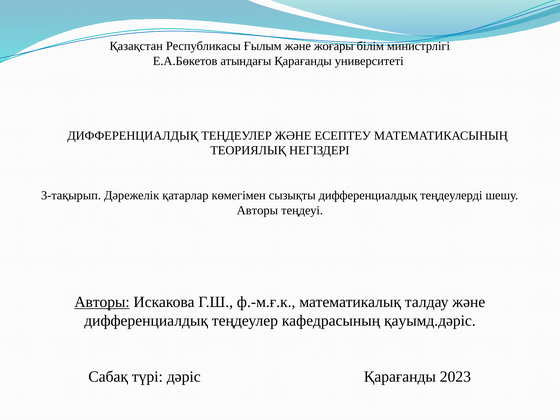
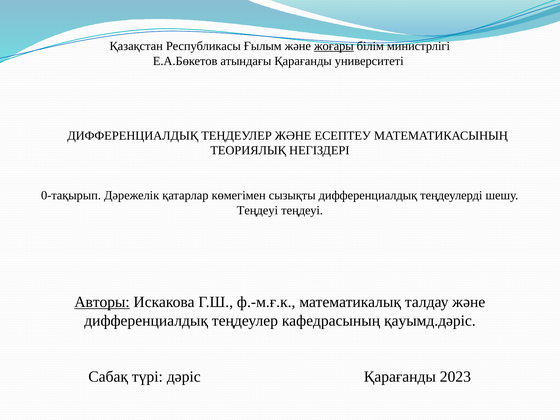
жоғары underline: none -> present (334, 46)
3-тақырып: 3-тақырып -> 0-тақырып (71, 195)
Авторы: Авторы -> Теңдеуі (257, 210)
